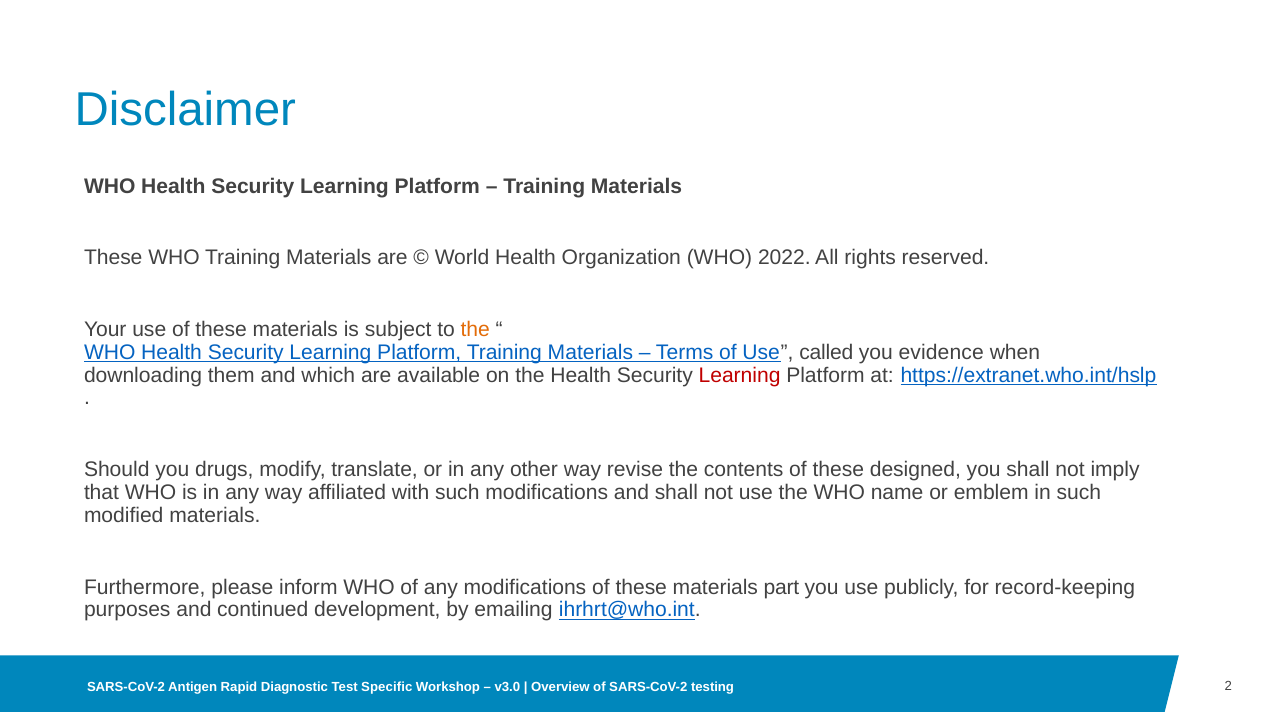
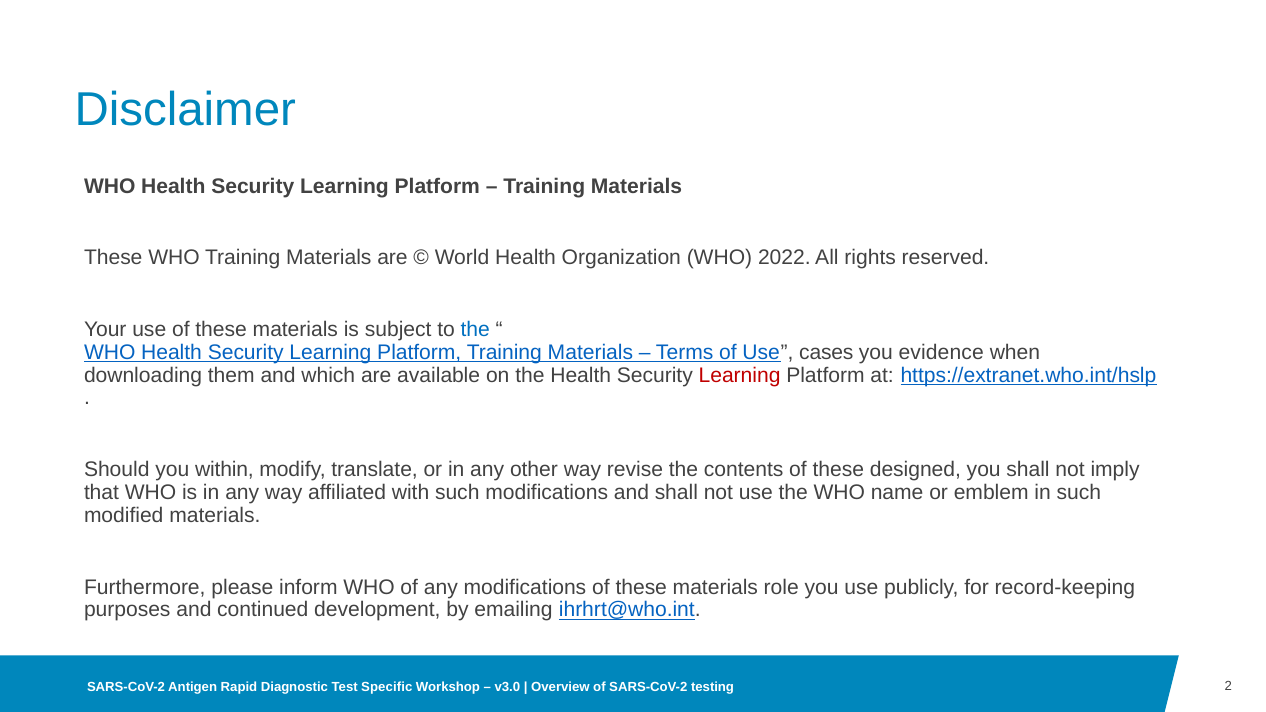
the colour: orange -> blue (475, 330)
called: called -> cases (826, 353)
drugs: drugs -> within (224, 470)
part: part -> role (781, 587)
